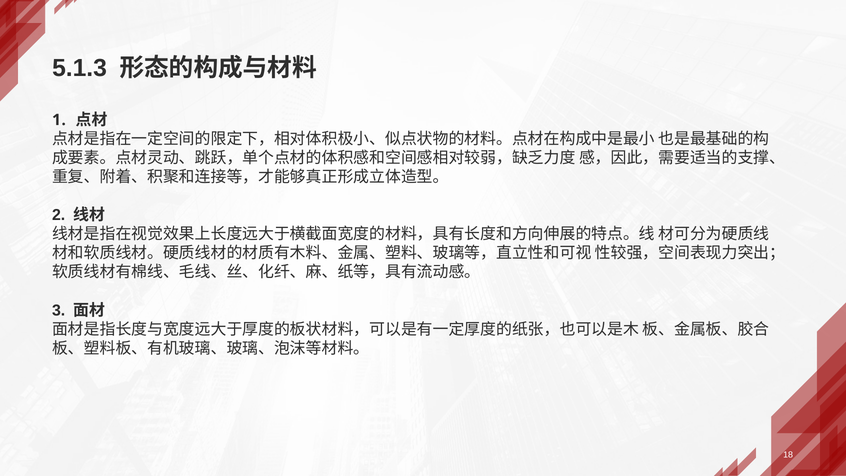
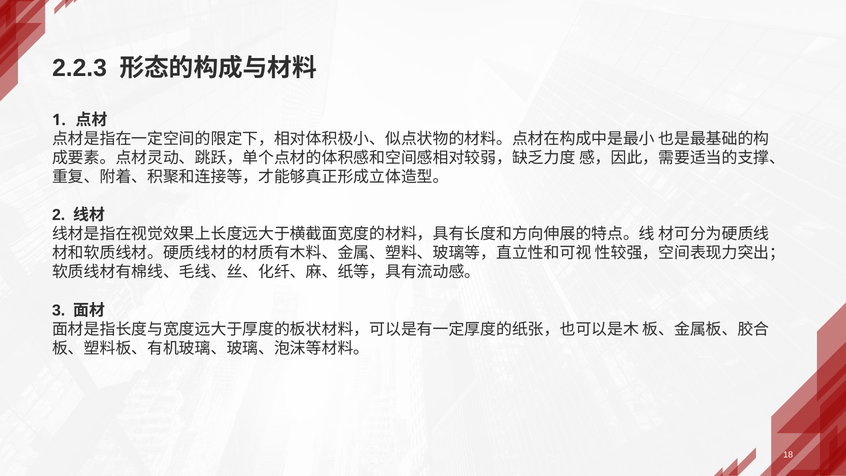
5.1.3: 5.1.3 -> 2.2.3 (80, 68)
